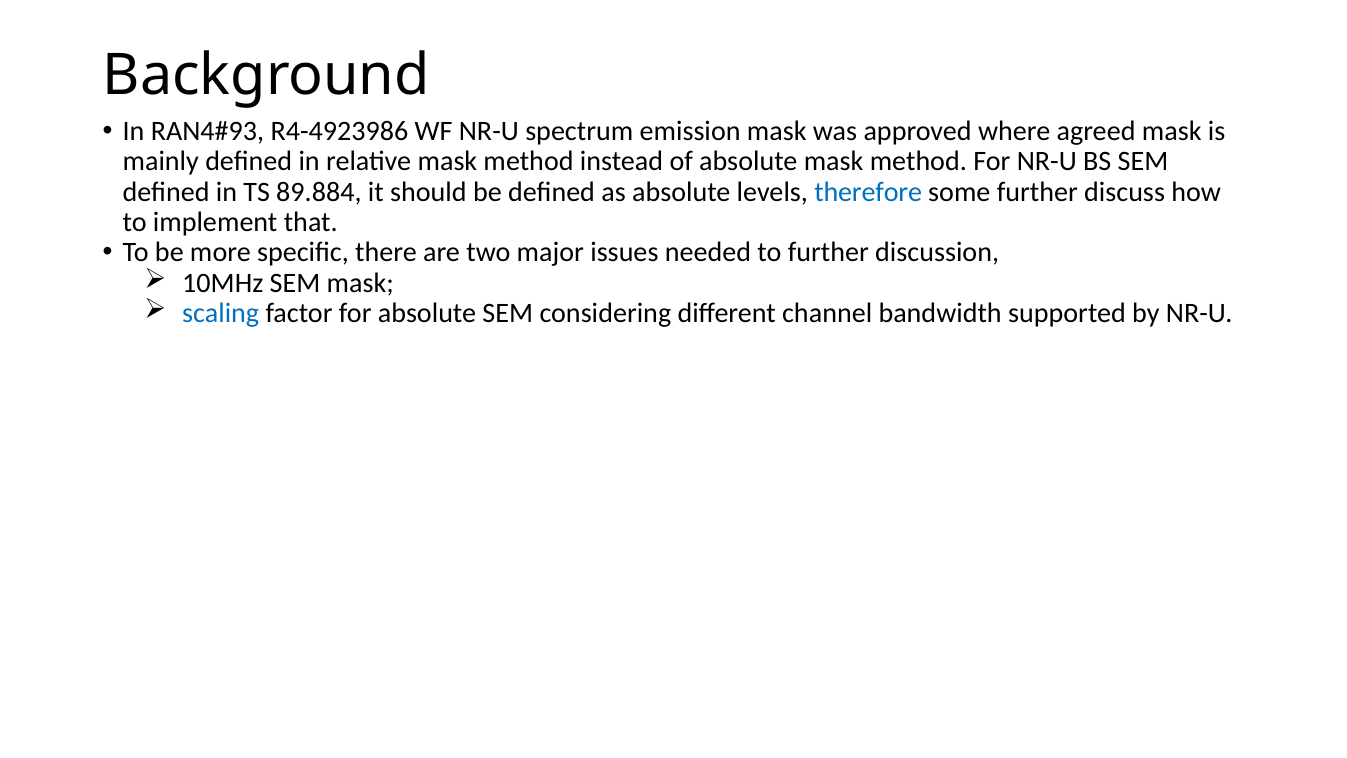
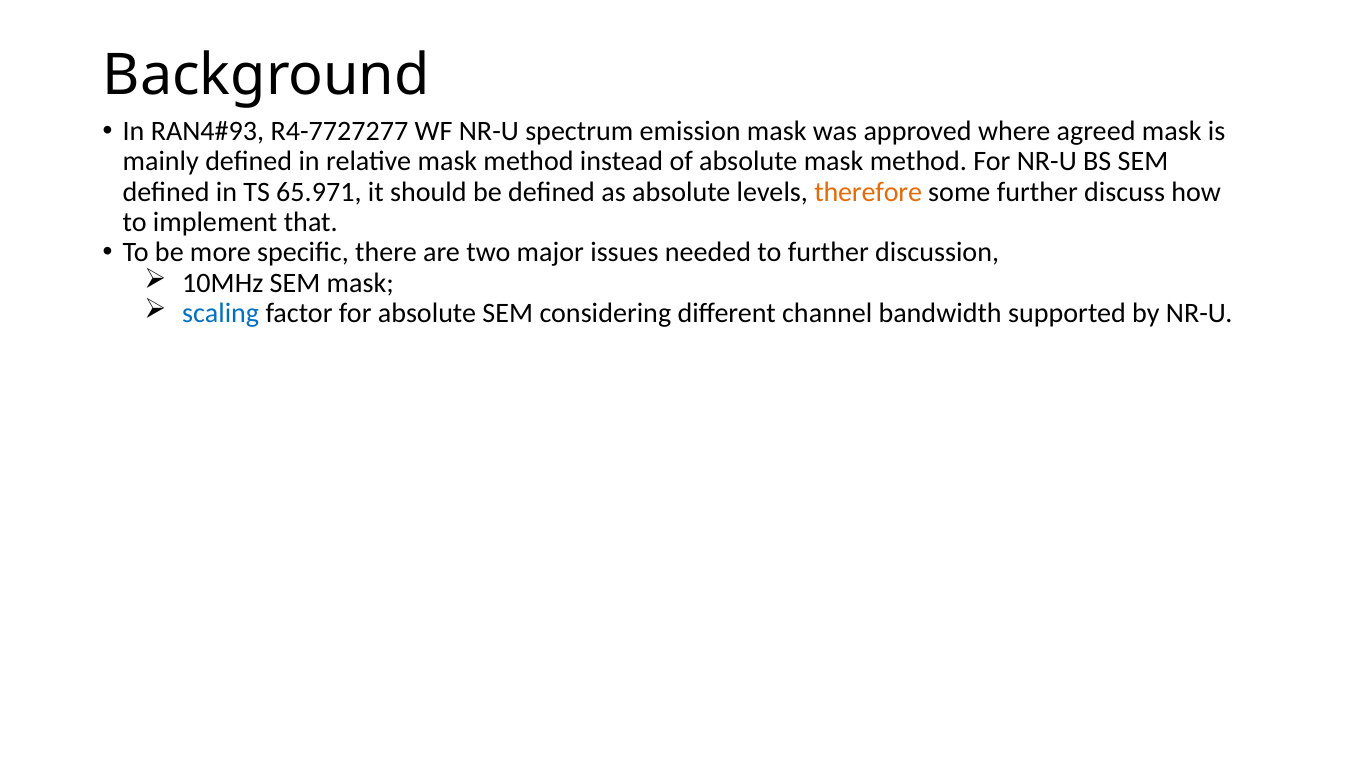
R4-4923986: R4-4923986 -> R4-7727277 (339, 131)
89.884: 89.884 -> 65.971 (319, 192)
therefore colour: blue -> orange (868, 192)
